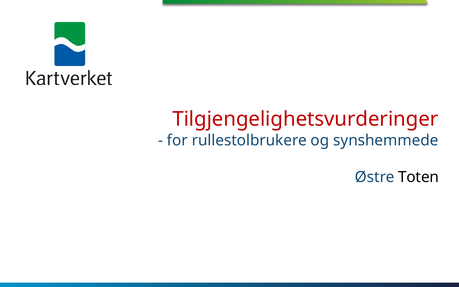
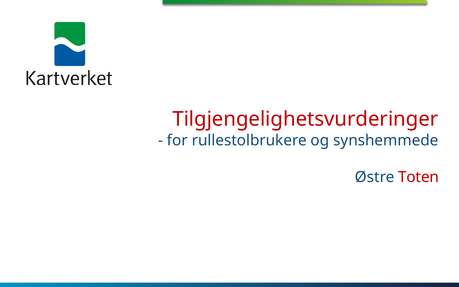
Toten colour: black -> red (419, 177)
